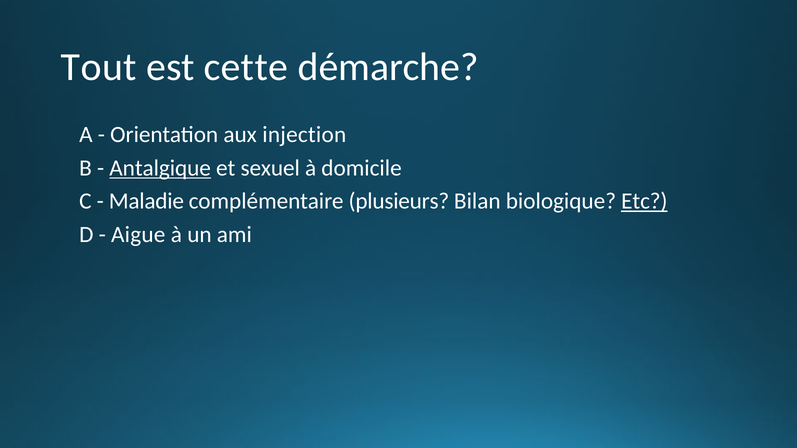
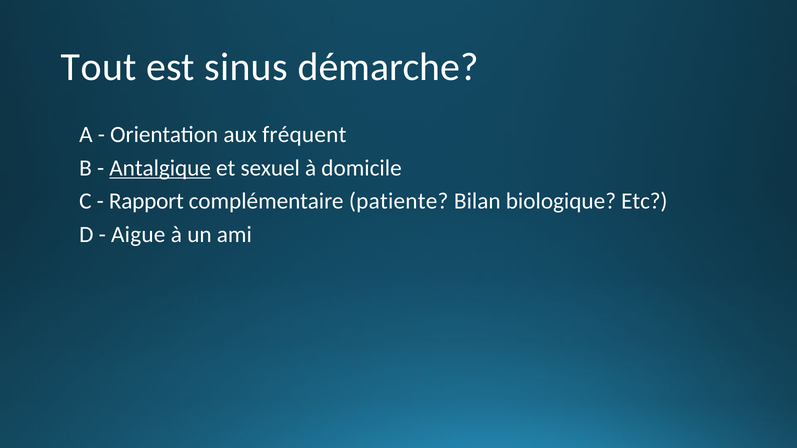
cette: cette -> sinus (246, 67)
injection: injection -> fréquent (304, 135)
Maladie: Maladie -> Rapport (146, 201)
plusieurs: plusieurs -> patiente (399, 201)
Etc underline: present -> none (644, 201)
